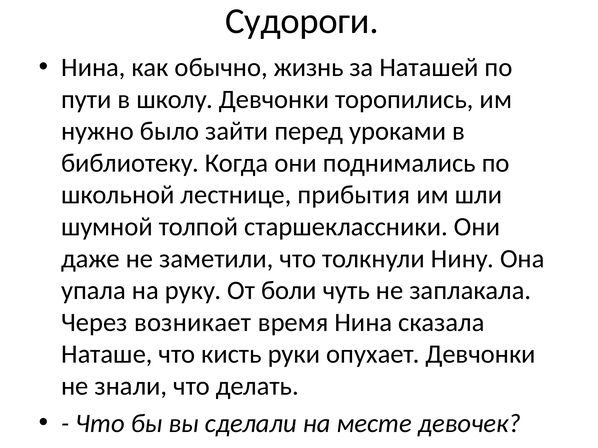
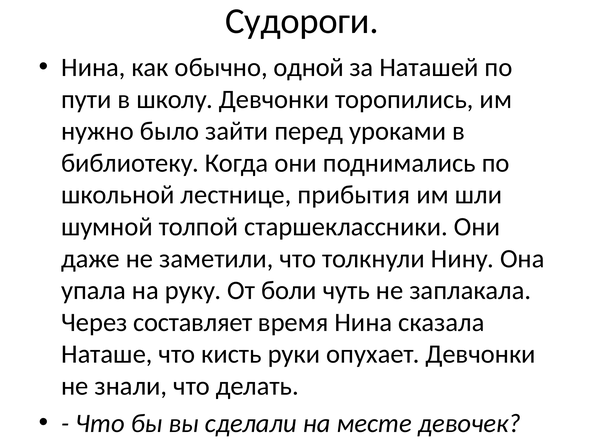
жизнь: жизнь -> одной (309, 68)
возникает: возникает -> составляет (193, 323)
